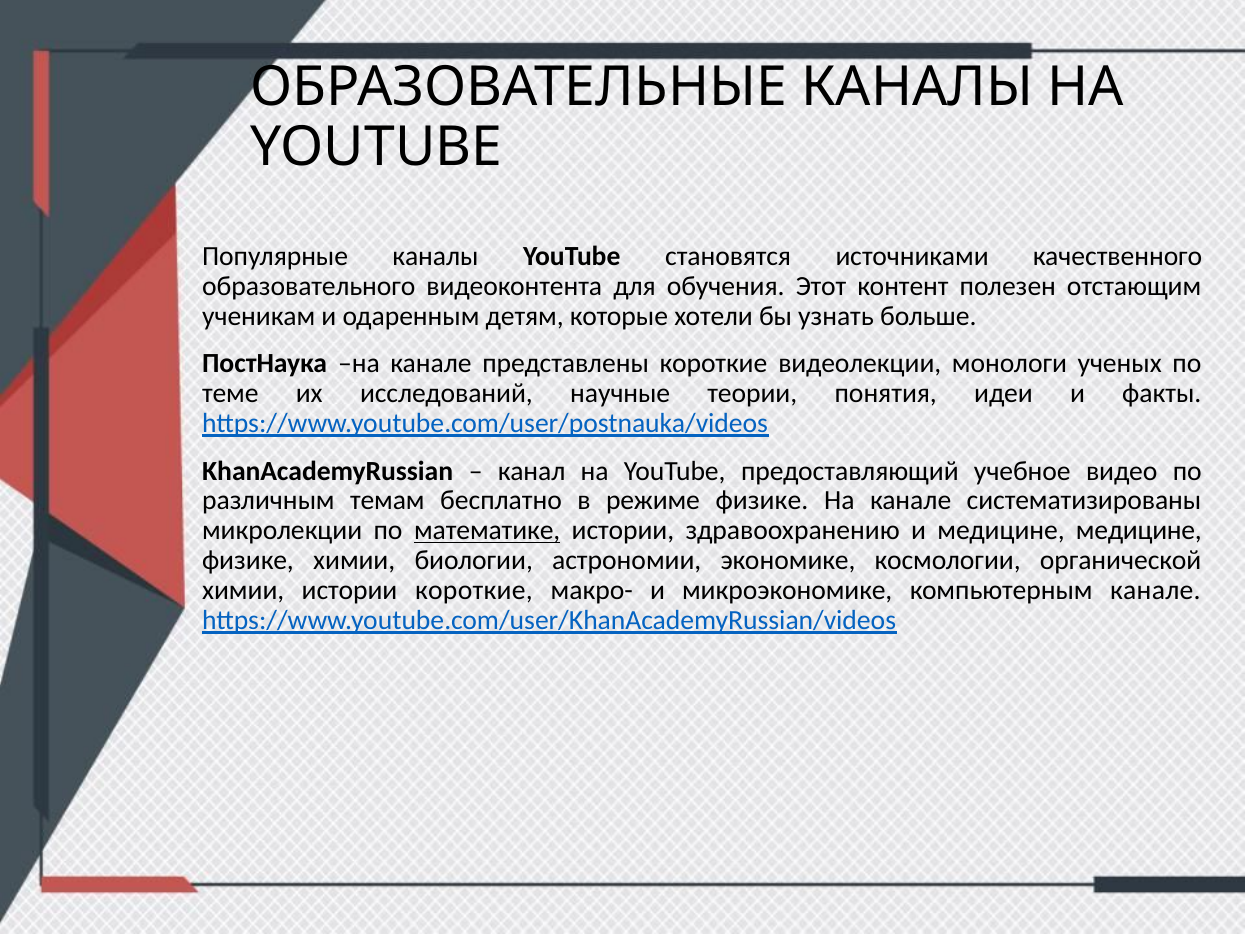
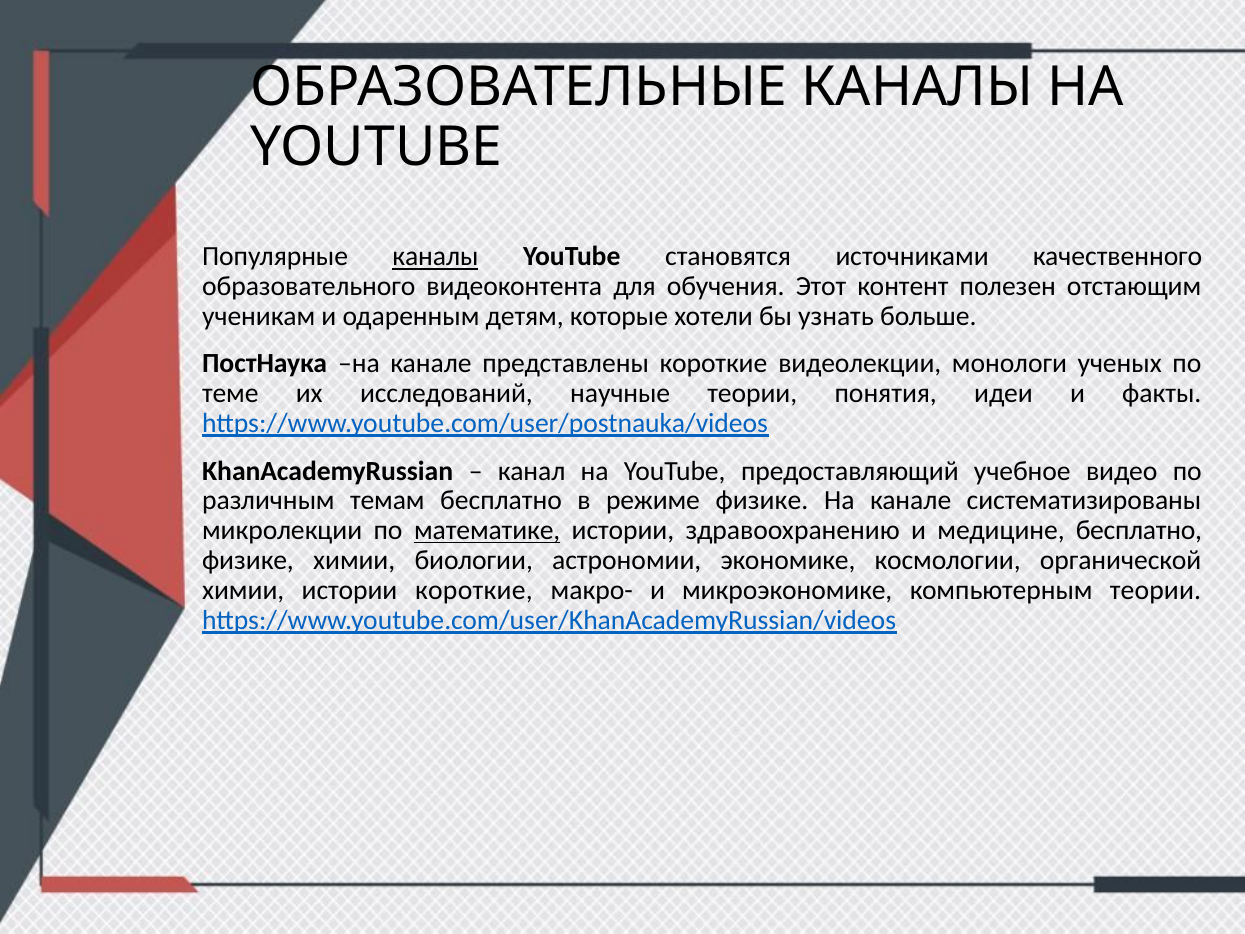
каналы underline: none -> present (435, 257)
медицине медицине: медицине -> бесплатно (1139, 530)
компьютерным канале: канале -> теории (1155, 590)
